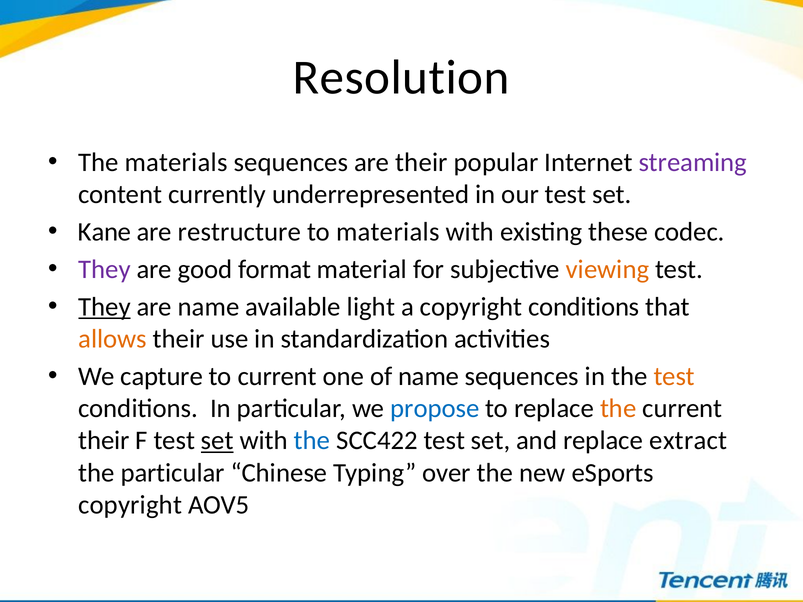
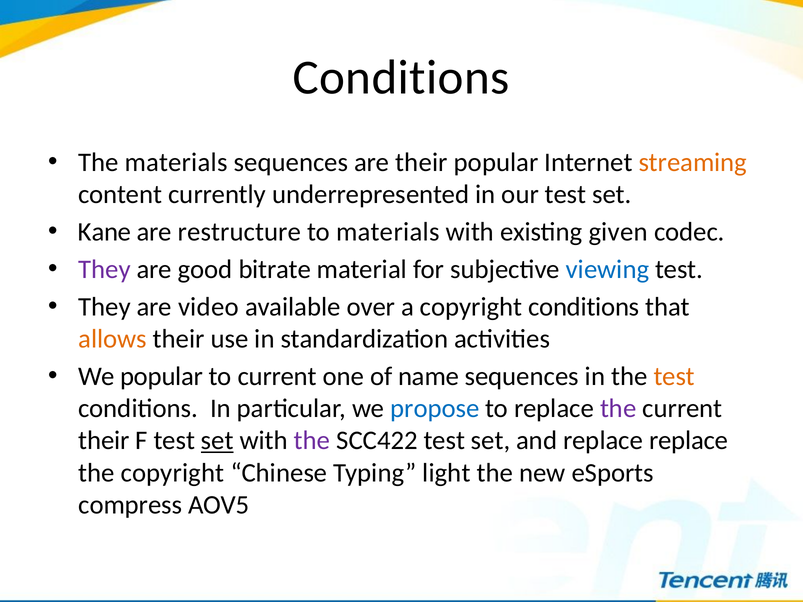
Resolution: Resolution -> Conditions (401, 78)
streaming colour: purple -> orange (693, 162)
these: these -> given (618, 232)
format: format -> bitrate (275, 270)
viewing colour: orange -> blue (608, 270)
They underline: present -> none (104, 307)
are name: name -> video (208, 307)
light: light -> over (371, 307)
We capture: capture -> popular (162, 377)
the colour: orange -> purple (618, 409)
the colour: blue -> purple (312, 441)
replace extract: extract -> replace (689, 441)
the particular: particular -> copyright (172, 473)
over: over -> light (446, 473)
copyright: copyright -> compress (130, 505)
